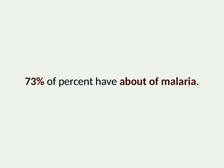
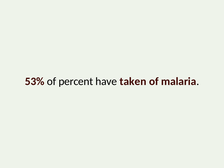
73%: 73% -> 53% (35, 81)
about: about -> taken (133, 81)
